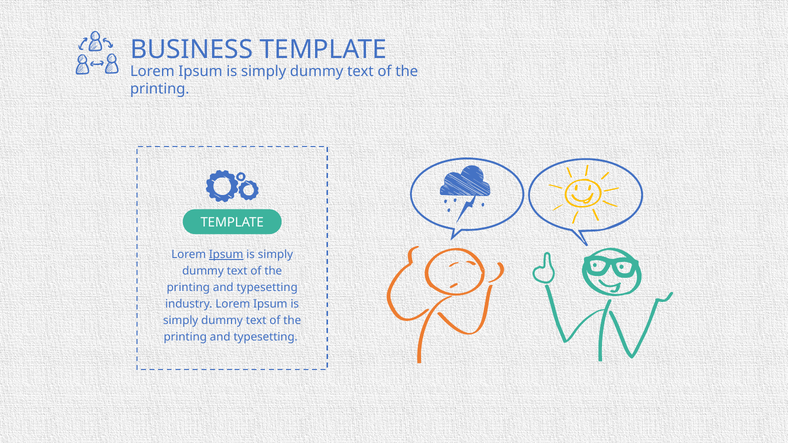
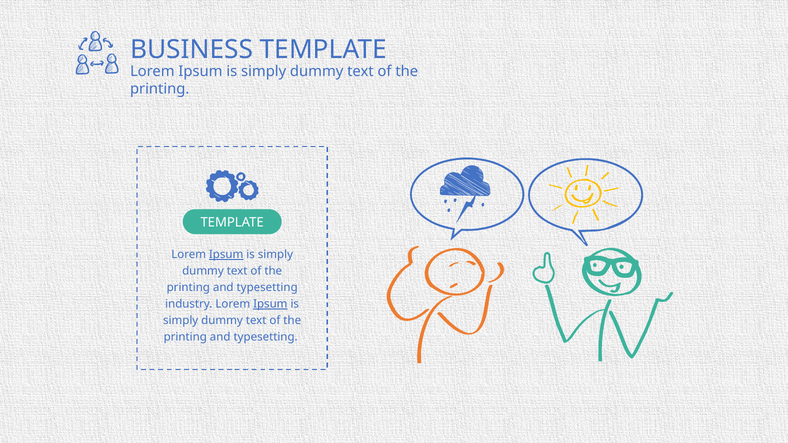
Ipsum underline: none -> present (270, 304)
